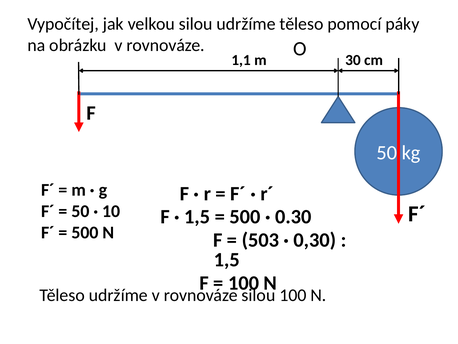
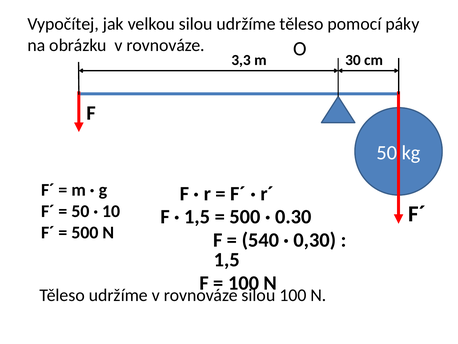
1,1: 1,1 -> 3,3 (241, 60)
503: 503 -> 540 (260, 240)
